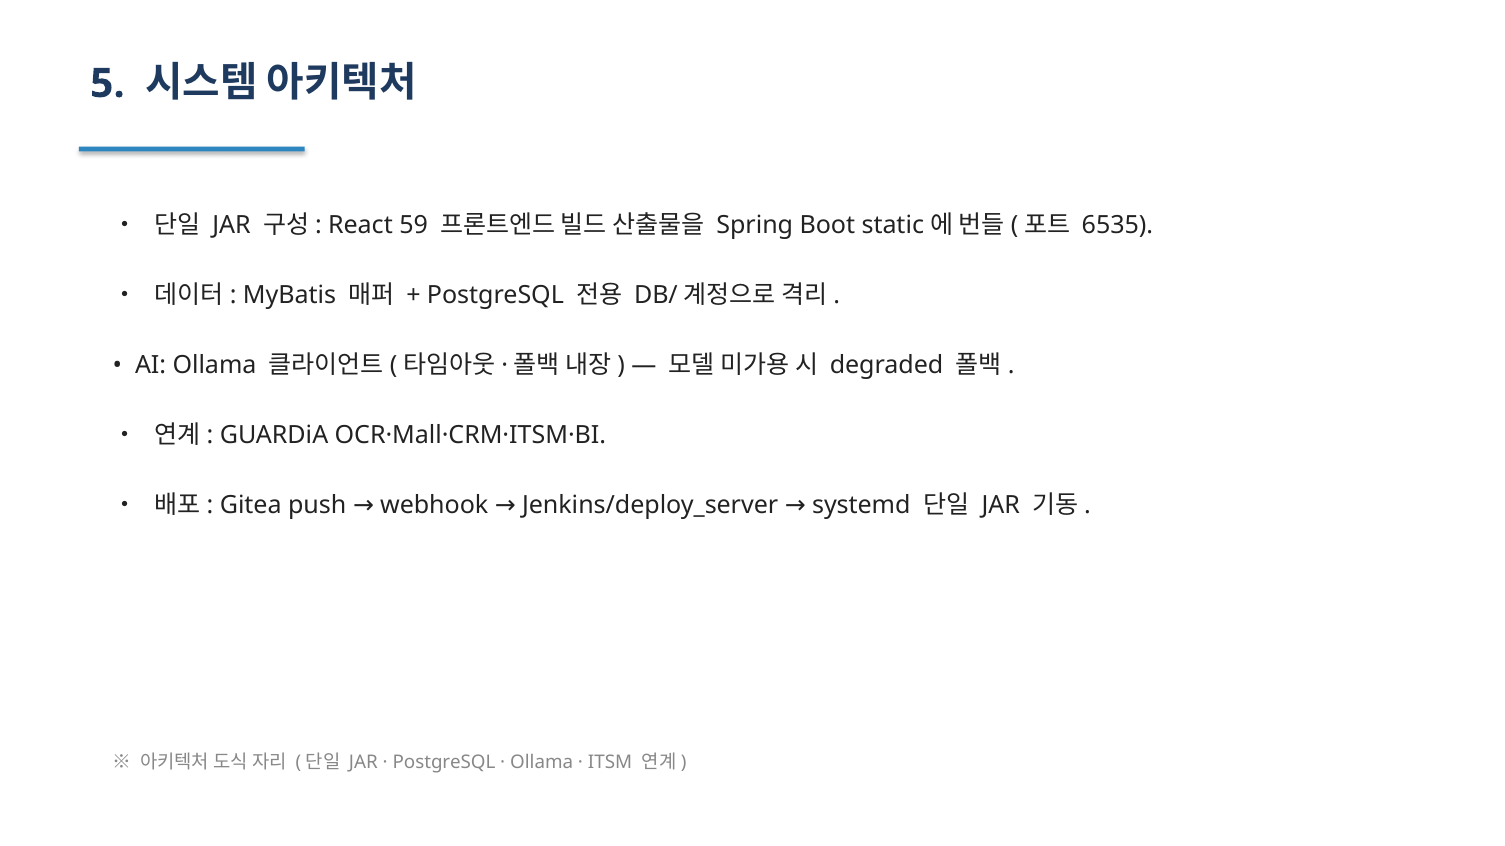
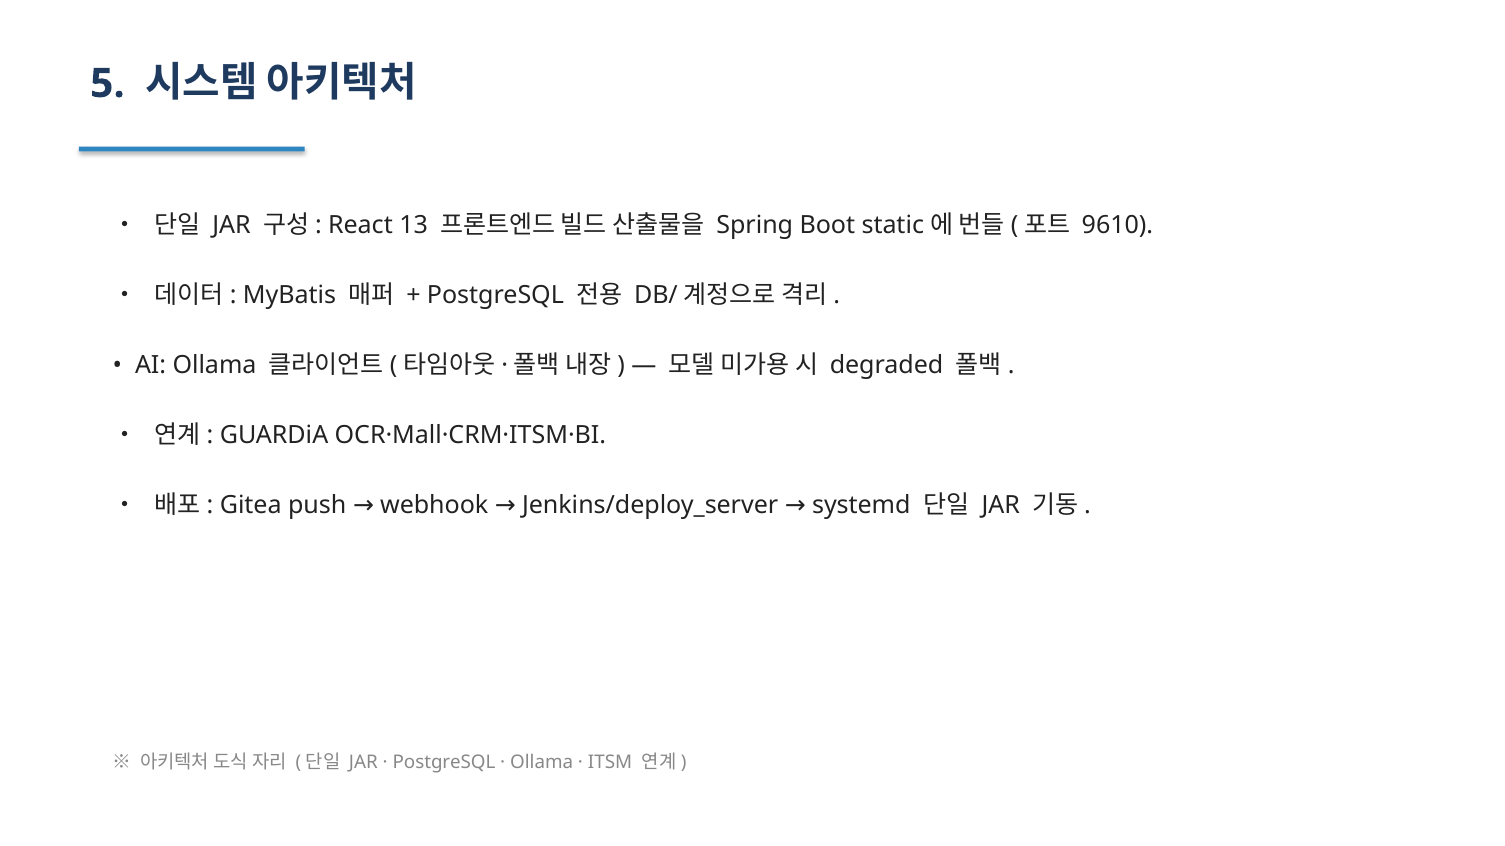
59: 59 -> 13 (414, 226)
6535: 6535 -> 9610 (1117, 226)
